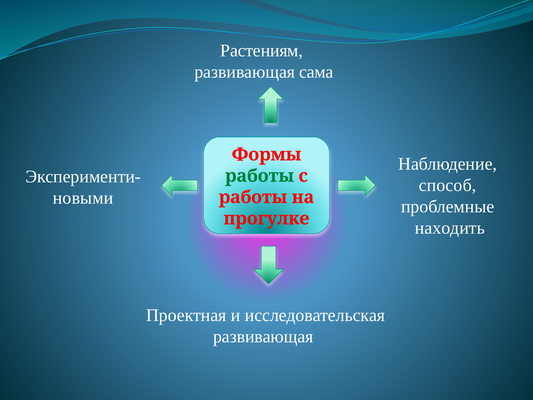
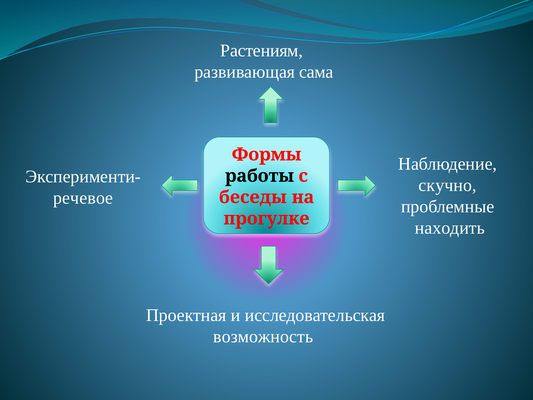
работы colour: green -> black (260, 176)
способ: способ -> скучно (448, 185)
новыми: новыми -> речевое (83, 198)
работы: работы -> беседы (253, 197)
развивающая: развивающая -> возможность (263, 336)
